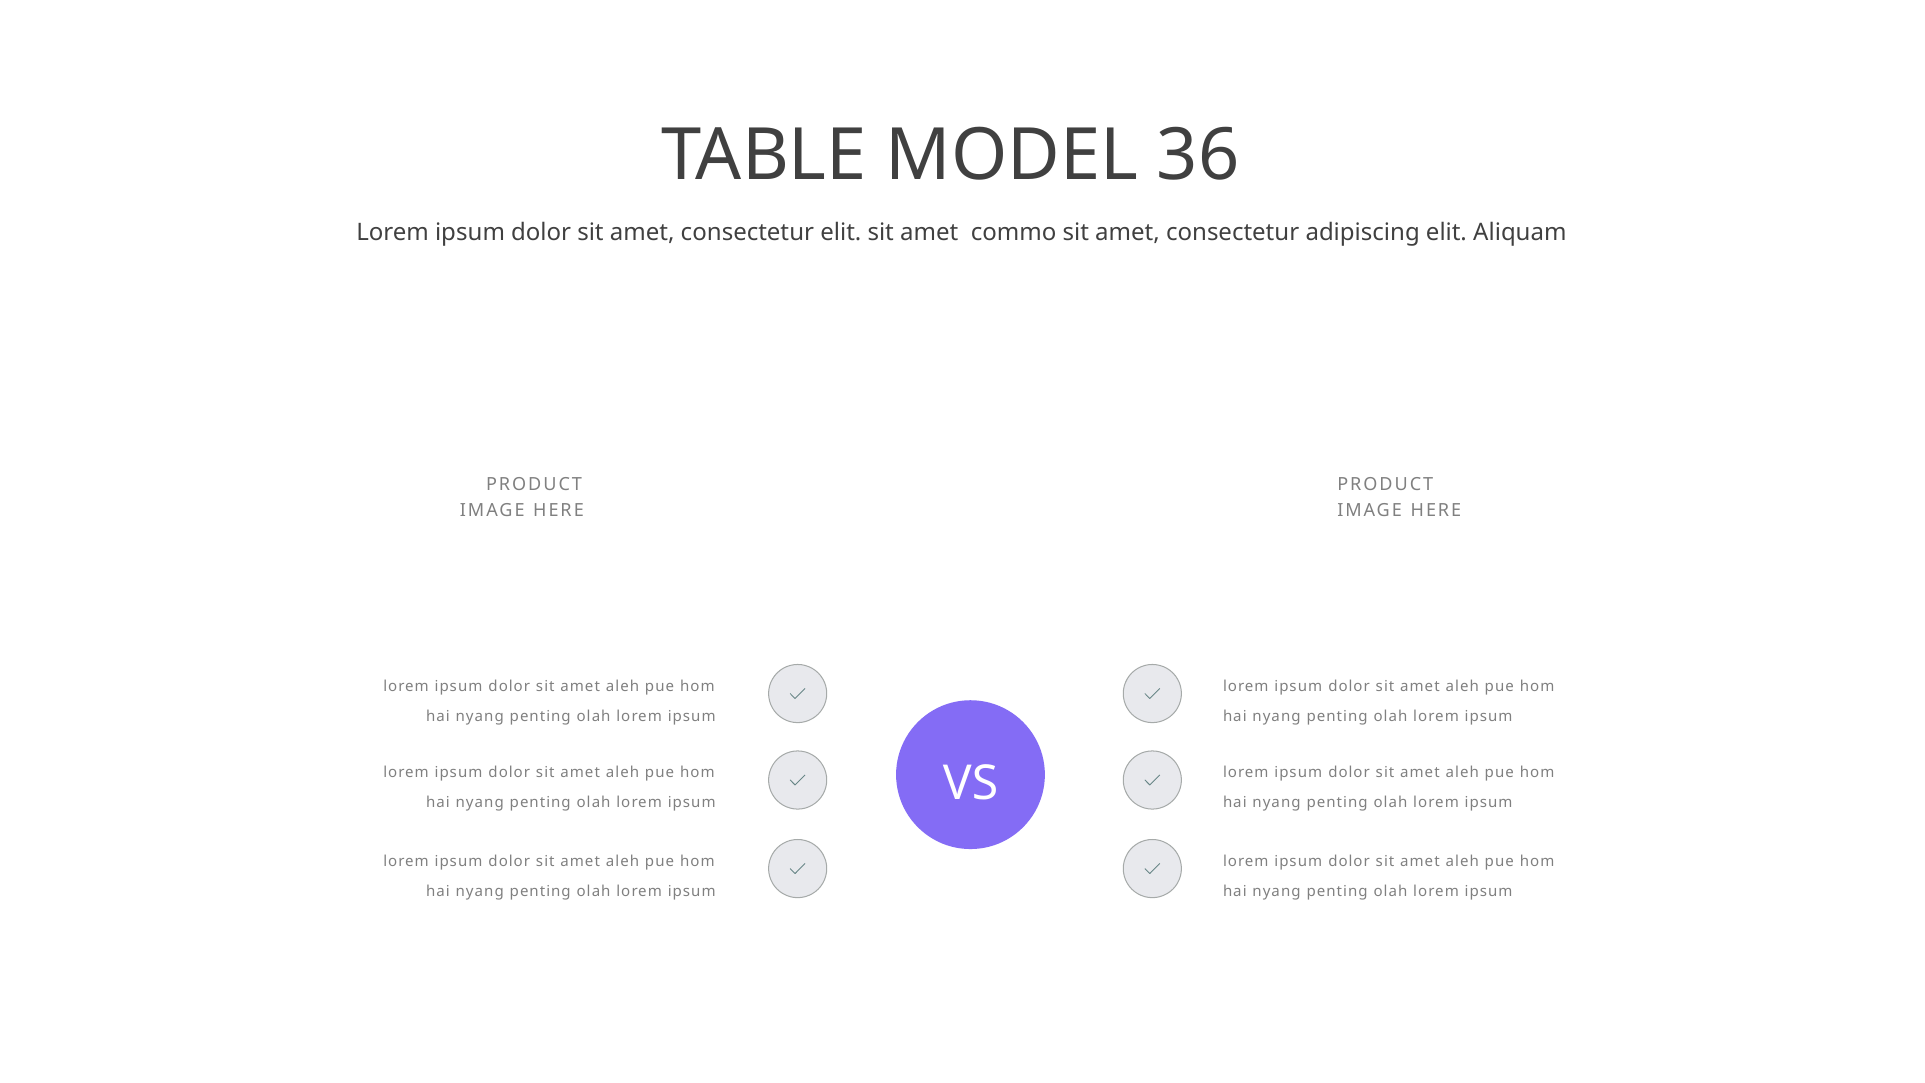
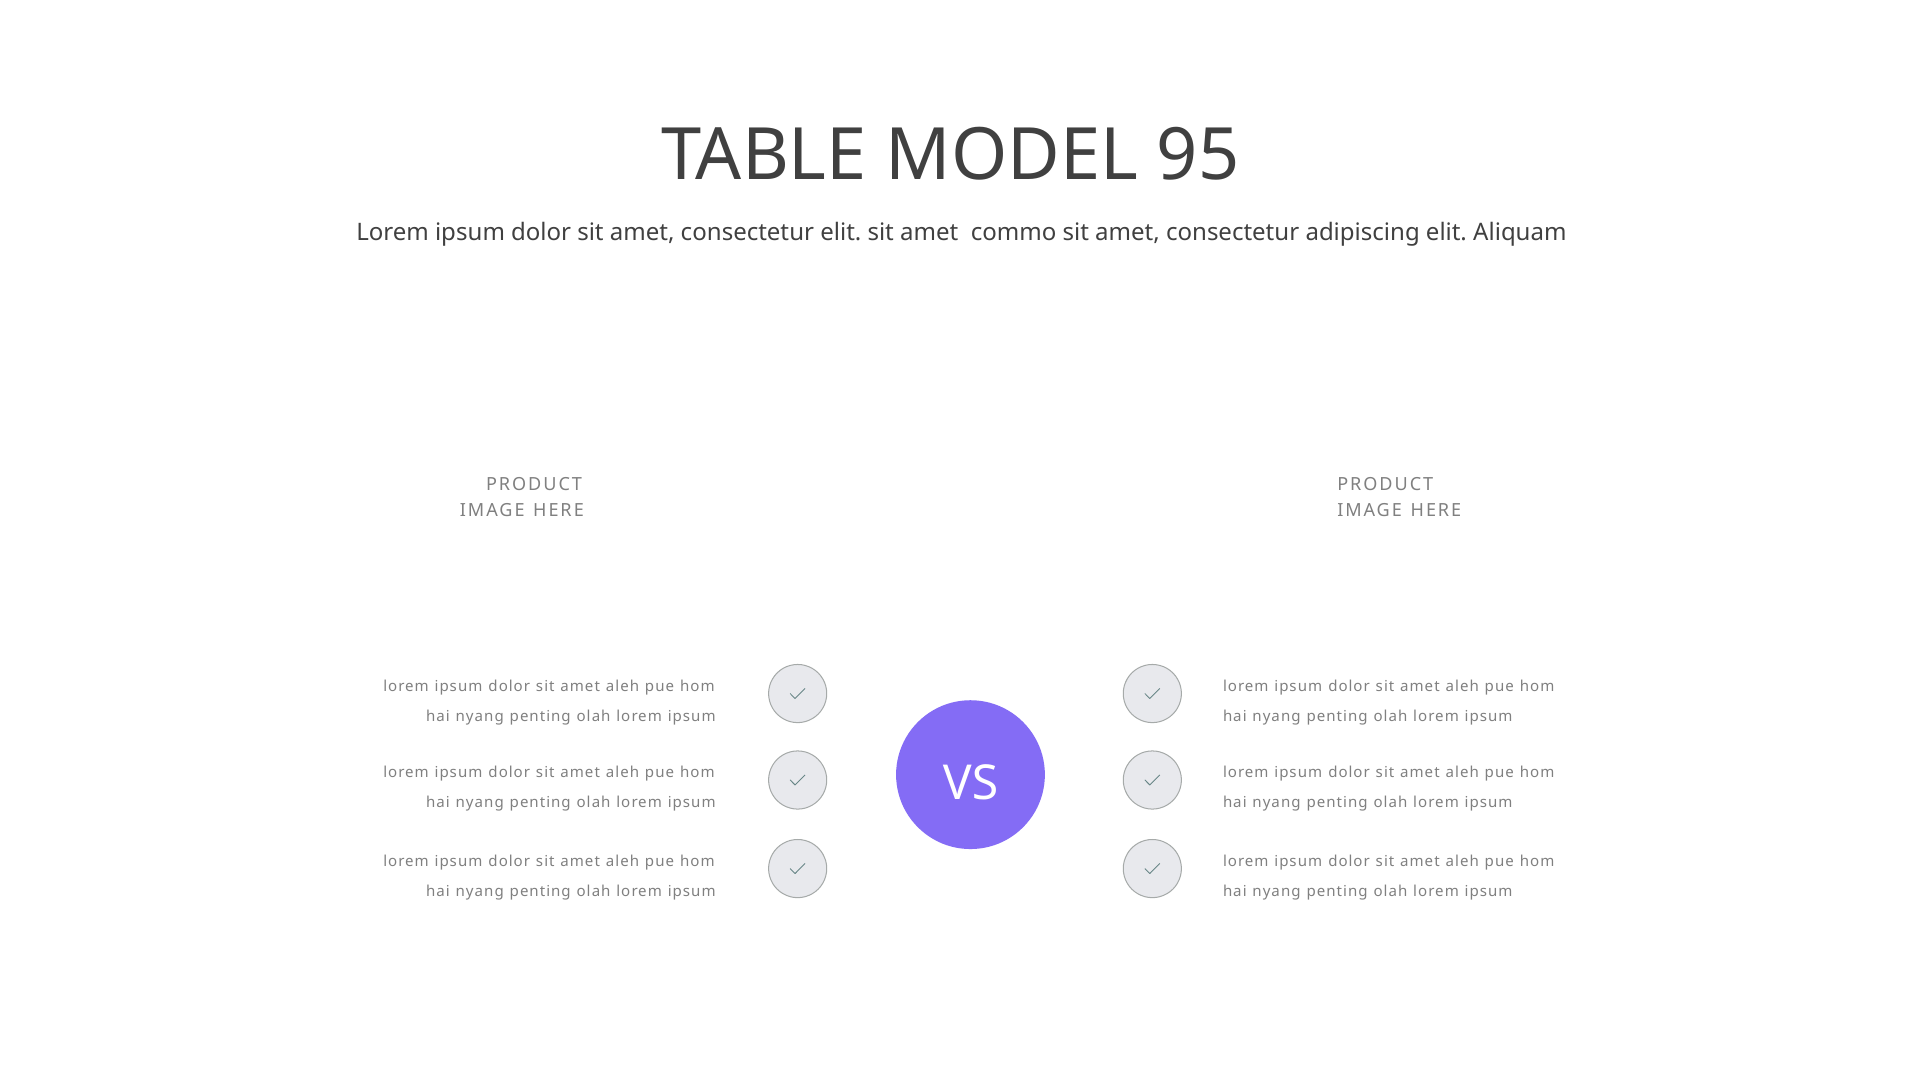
36: 36 -> 95 (1198, 156)
